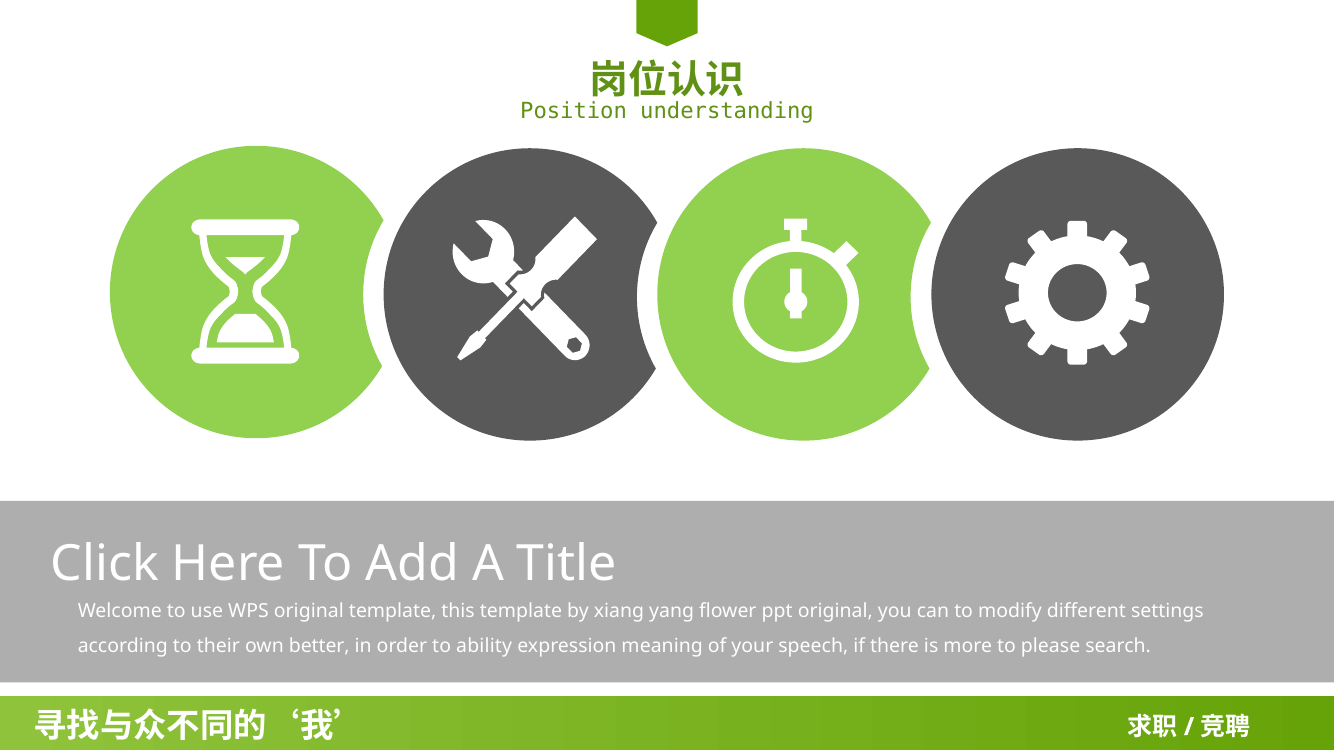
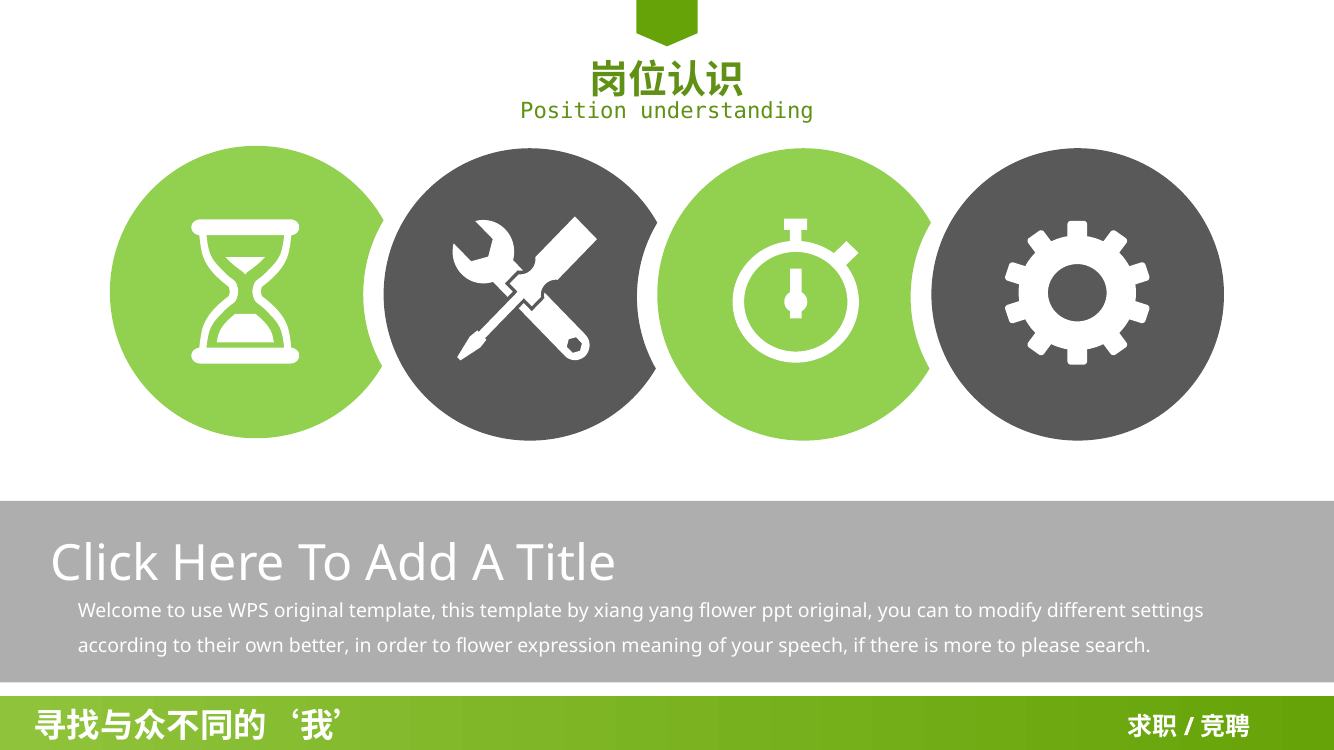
to ability: ability -> flower (484, 646)
